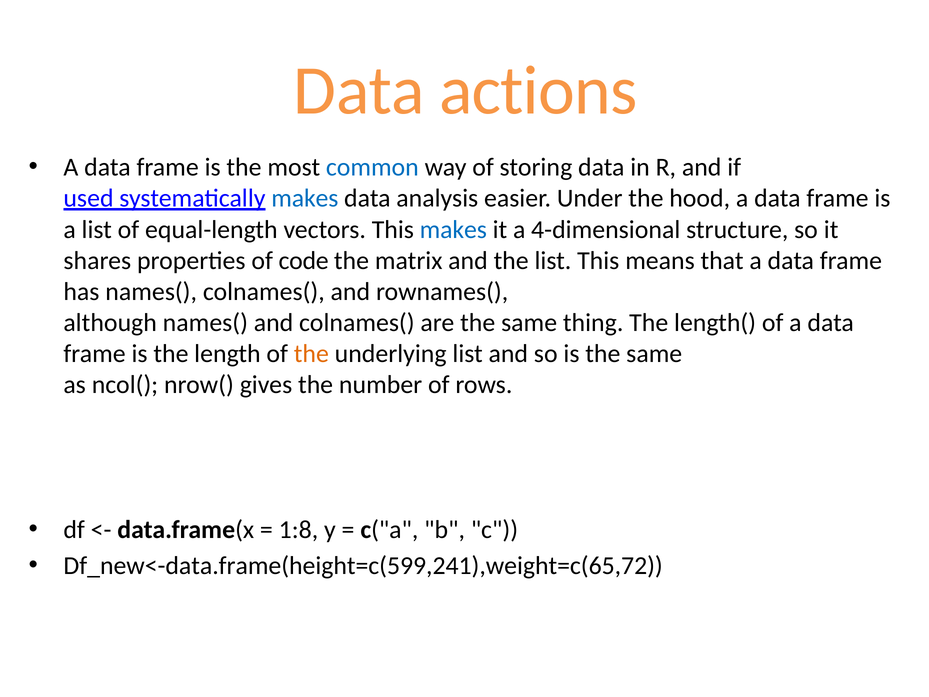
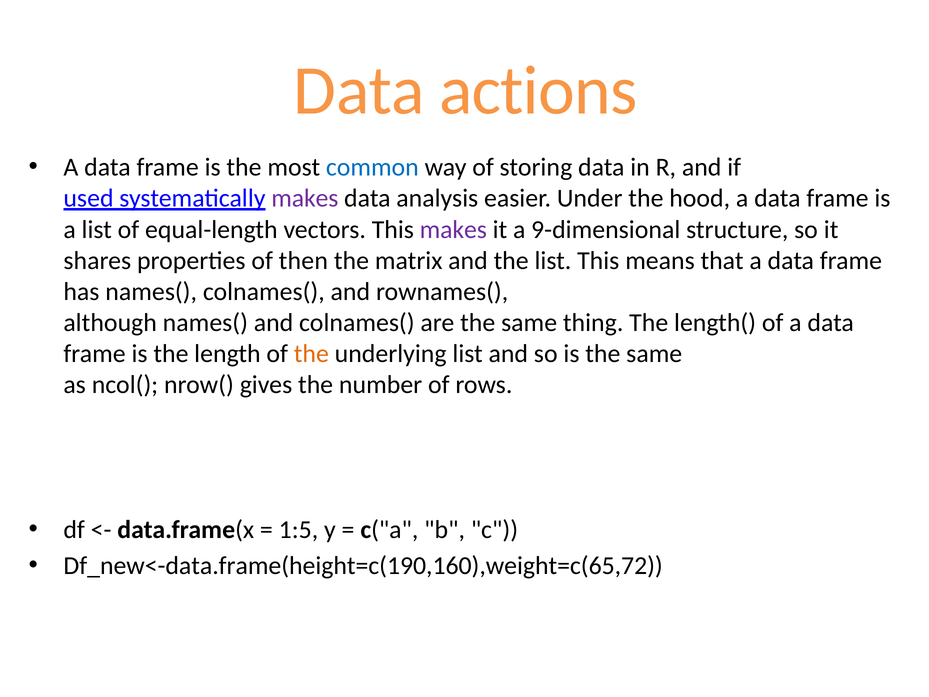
makes colour: blue -> purple (305, 198)
makes colour: blue -> purple (453, 230)
4-dimensional: 4-dimensional -> 9-dimensional (606, 230)
code: code -> then (303, 261)
1:8: 1:8 -> 1:5 (298, 529)
Df_new<-data.frame(height=c(599,241),weight=c(65,72: Df_new<-data.frame(height=c(599,241),weight=c(65,72 -> Df_new<-data.frame(height=c(190,160),weight=c(65,72 (363, 565)
